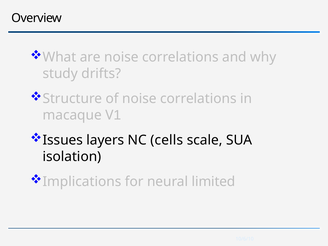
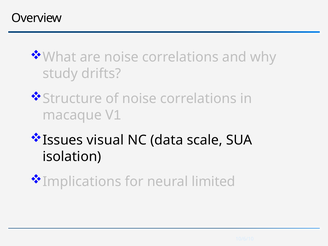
layers: layers -> visual (105, 140)
cells: cells -> data (167, 140)
